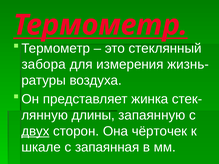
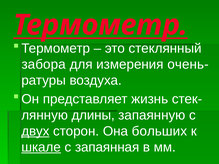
жизнь-: жизнь- -> очень- (188, 64)
жинка: жинка -> жизнь (150, 99)
чёрточек: чёрточек -> больших (159, 131)
шкале underline: none -> present (41, 147)
